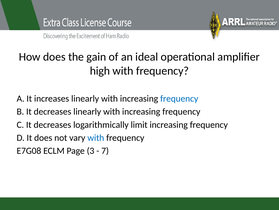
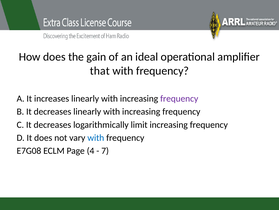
high: high -> that (100, 71)
frequency colour: blue -> purple (179, 98)
3: 3 -> 4 (91, 150)
